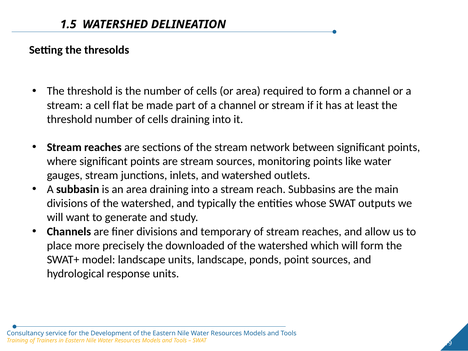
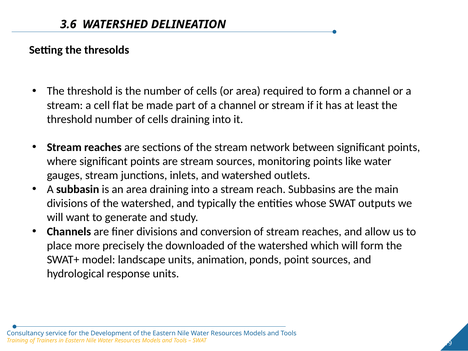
1.5: 1.5 -> 3.6 (68, 24)
temporary: temporary -> conversion (226, 232)
units landscape: landscape -> animation (222, 260)
